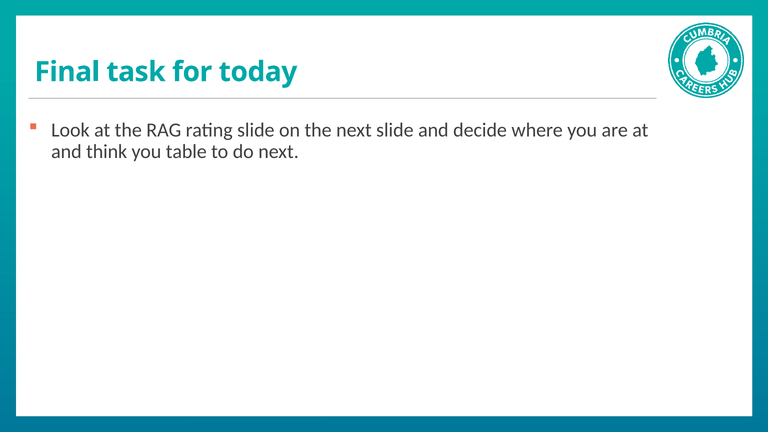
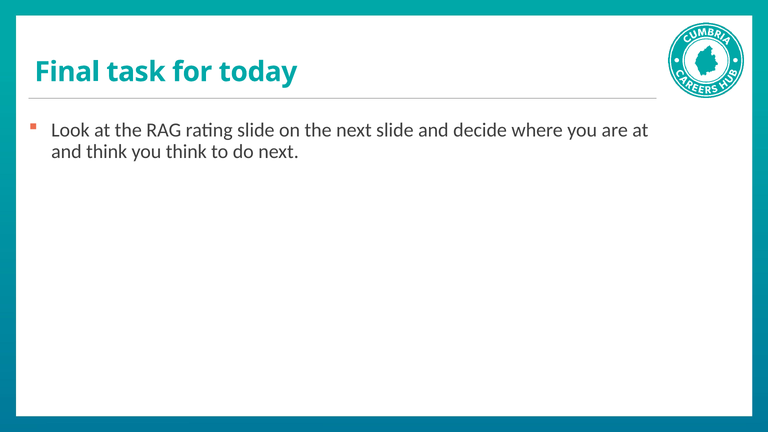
you table: table -> think (186, 152)
